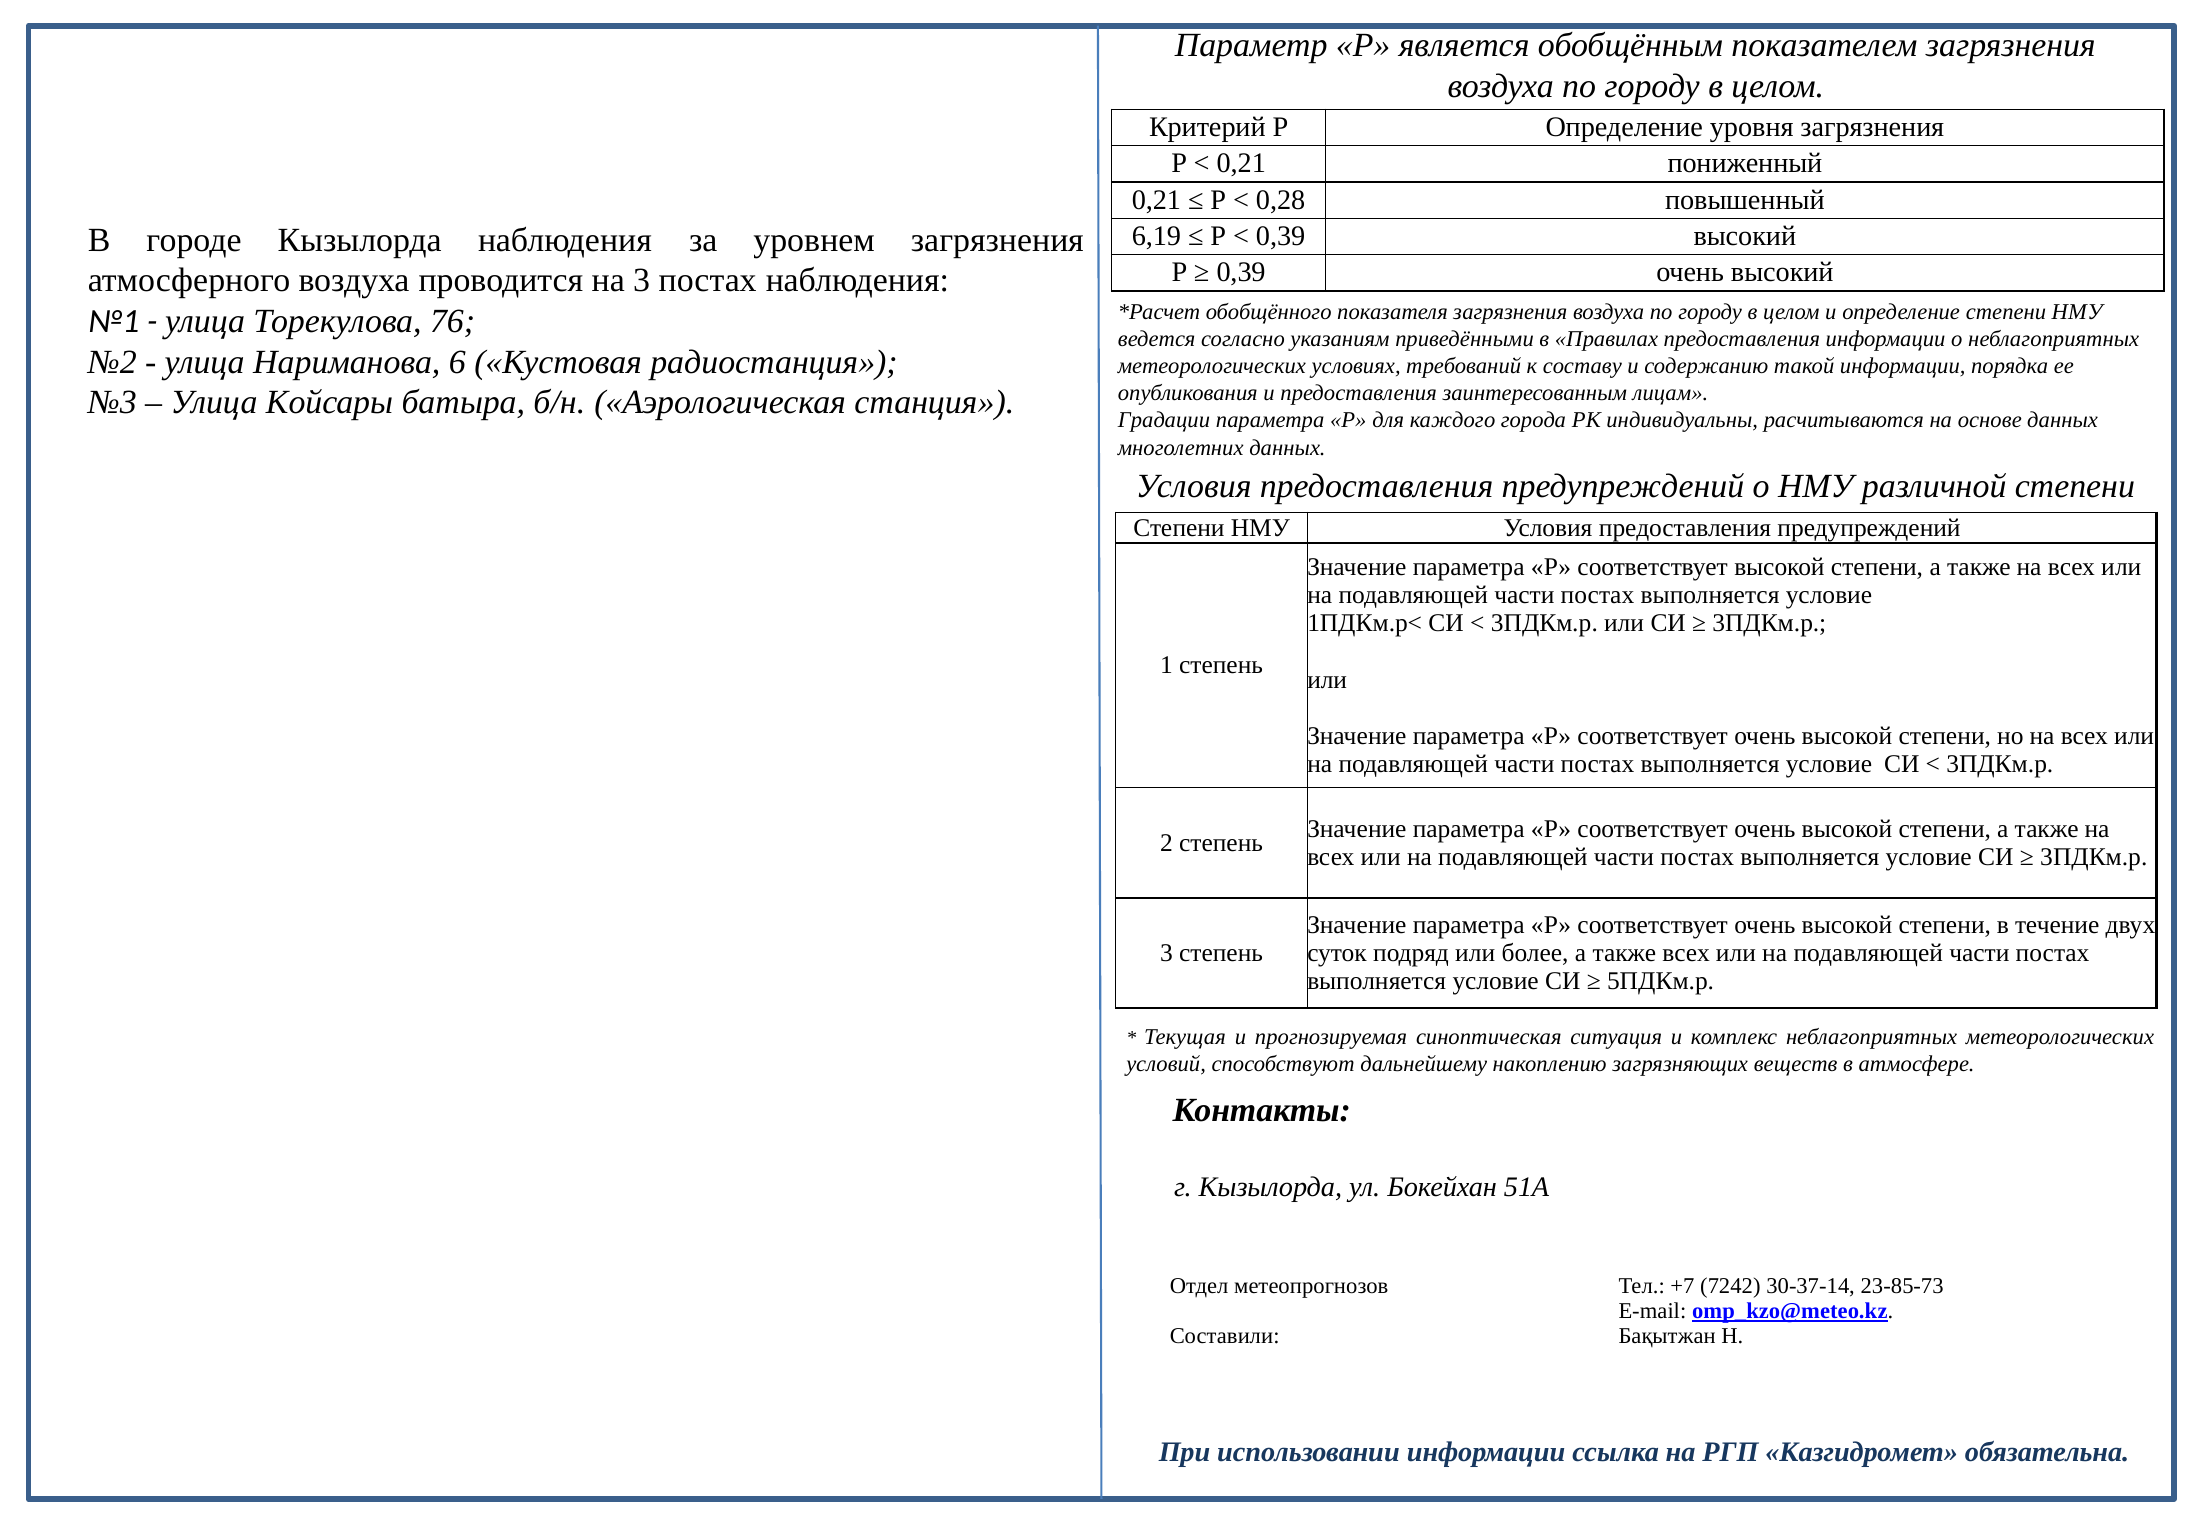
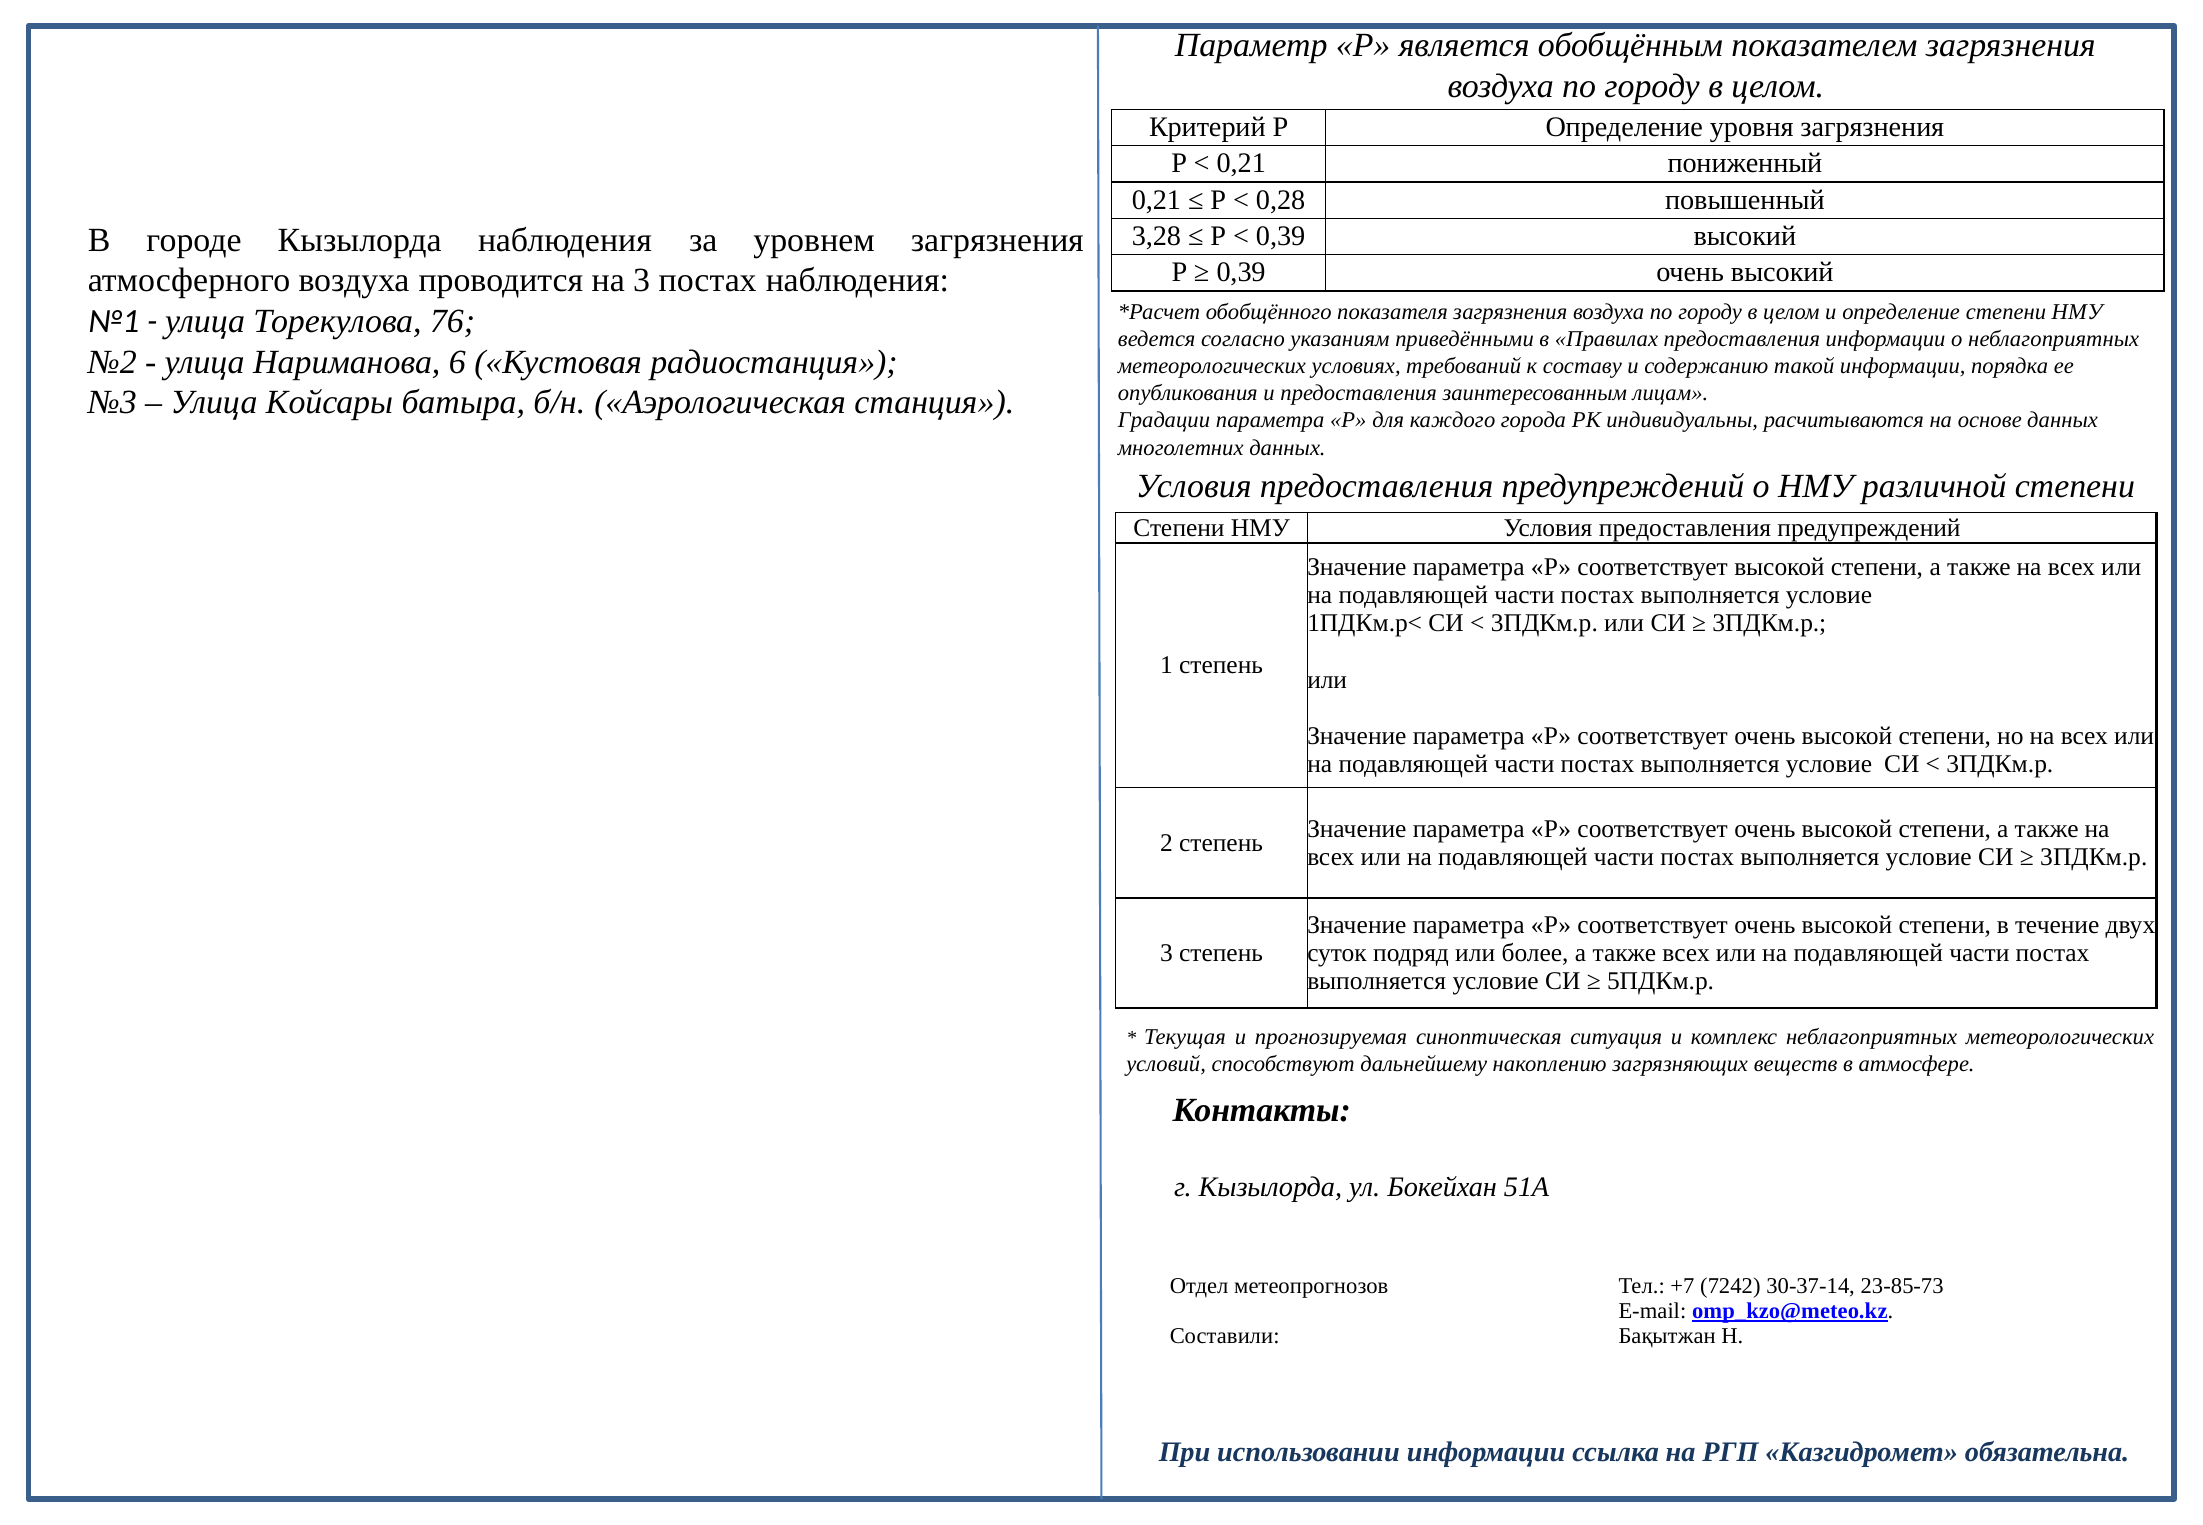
6,19: 6,19 -> 3,28 (1156, 236)
